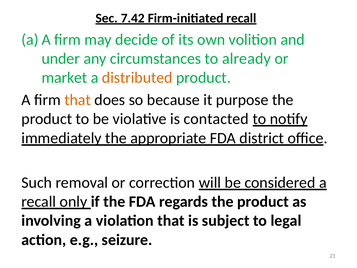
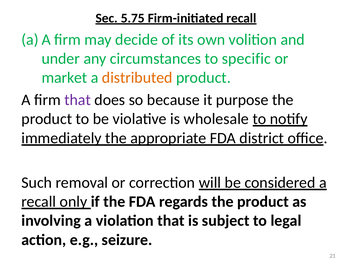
7.42: 7.42 -> 5.75 (133, 18)
already: already -> specific (246, 59)
that colour: orange -> purple (78, 100)
contacted: contacted -> wholesale (216, 119)
